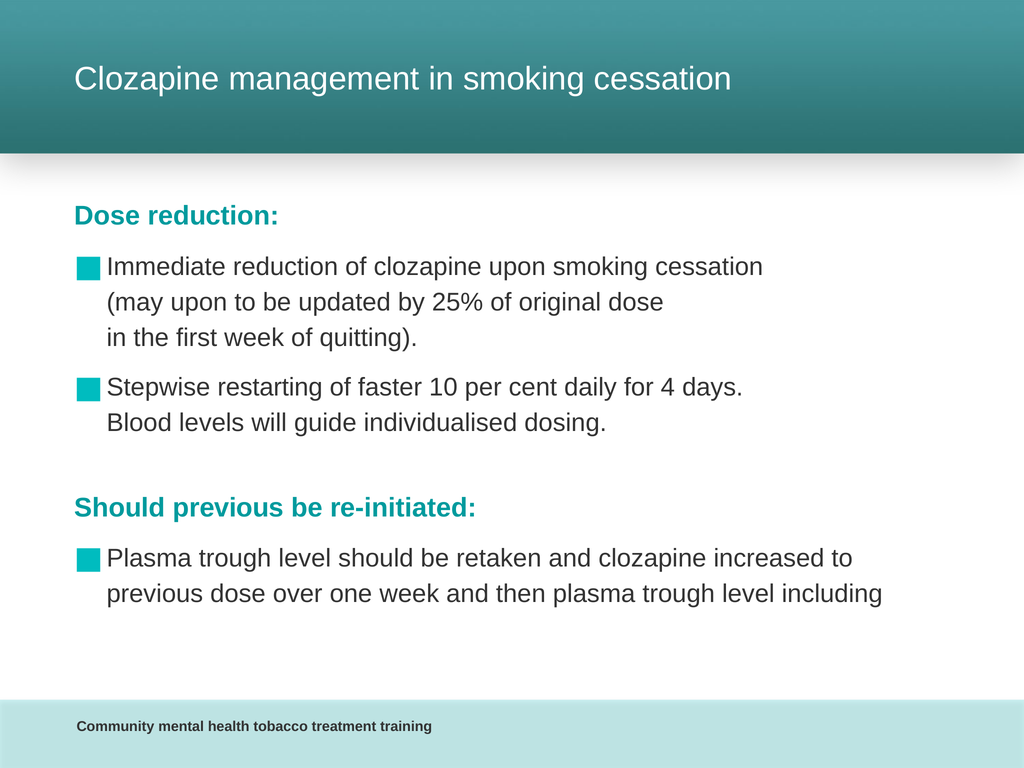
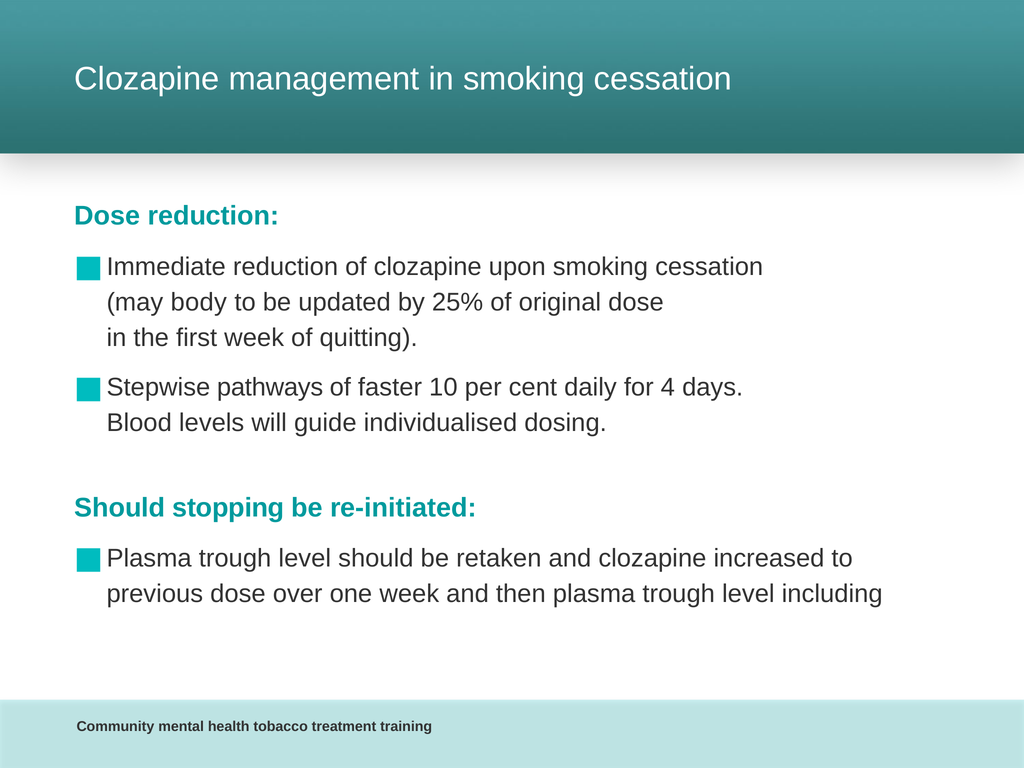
may upon: upon -> body (199, 302)
restarting: restarting -> pathways (270, 387)
Should previous: previous -> stopping (228, 508)
